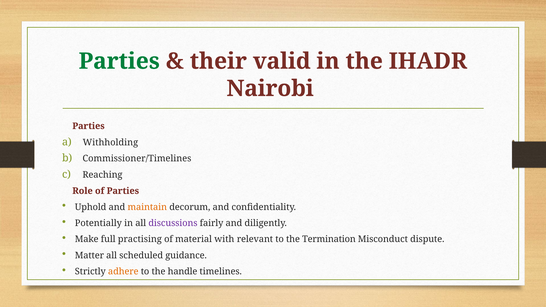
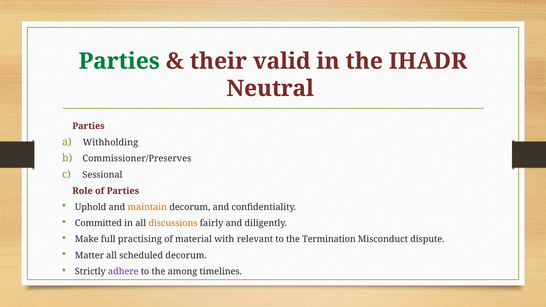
Nairobi: Nairobi -> Neutral (270, 89)
Commissioner/Timelines: Commissioner/Timelines -> Commissioner/Preserves (137, 159)
Reaching: Reaching -> Sessional (103, 175)
Potentially: Potentially -> Committed (98, 223)
discussions colour: purple -> orange (173, 223)
scheduled guidance: guidance -> decorum (186, 256)
adhere colour: orange -> purple (123, 272)
handle: handle -> among (183, 272)
